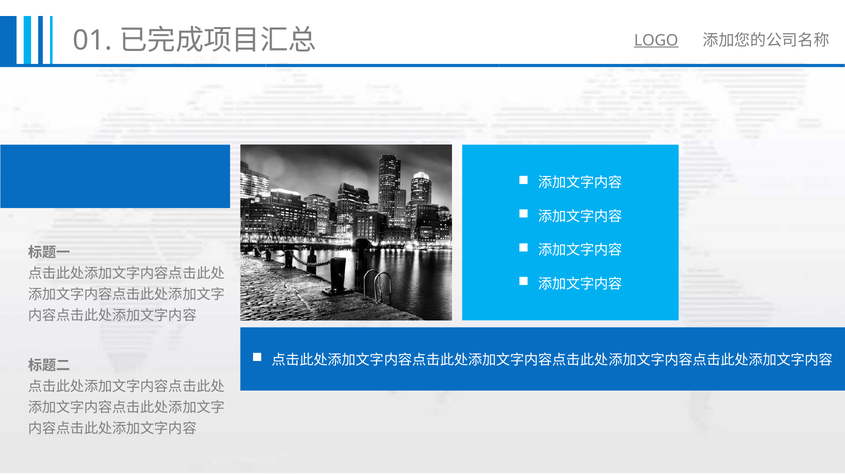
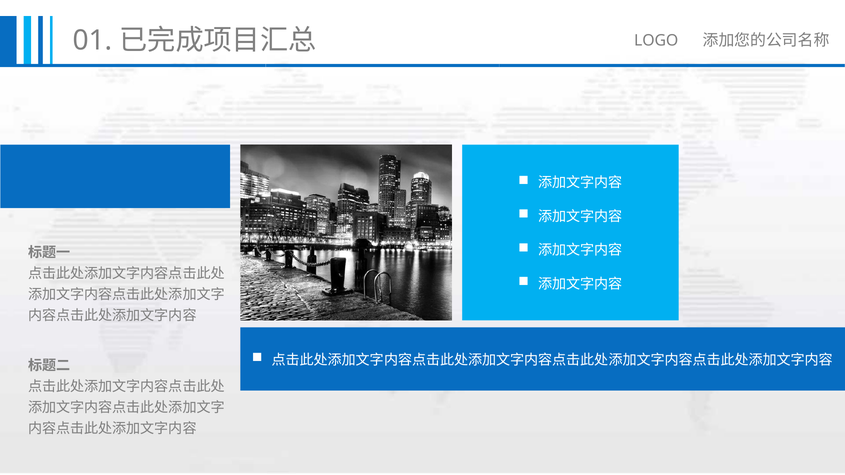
LOGO underline: present -> none (656, 40)
